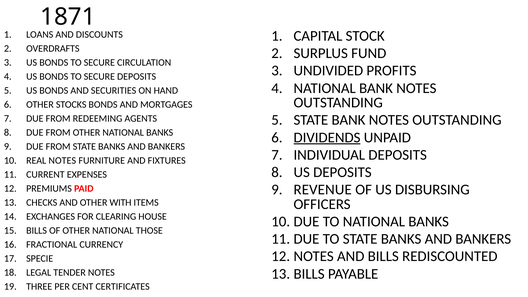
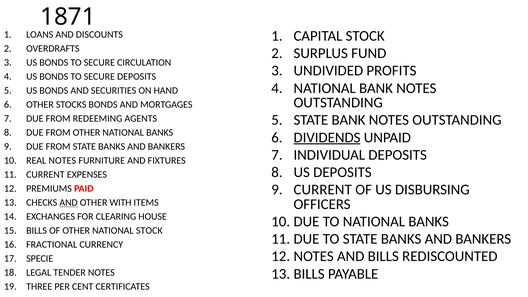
REVENUE: REVENUE -> CURRENT (323, 190)
AND underline: none -> present (69, 203)
NATIONAL THOSE: THOSE -> STOCK (149, 231)
